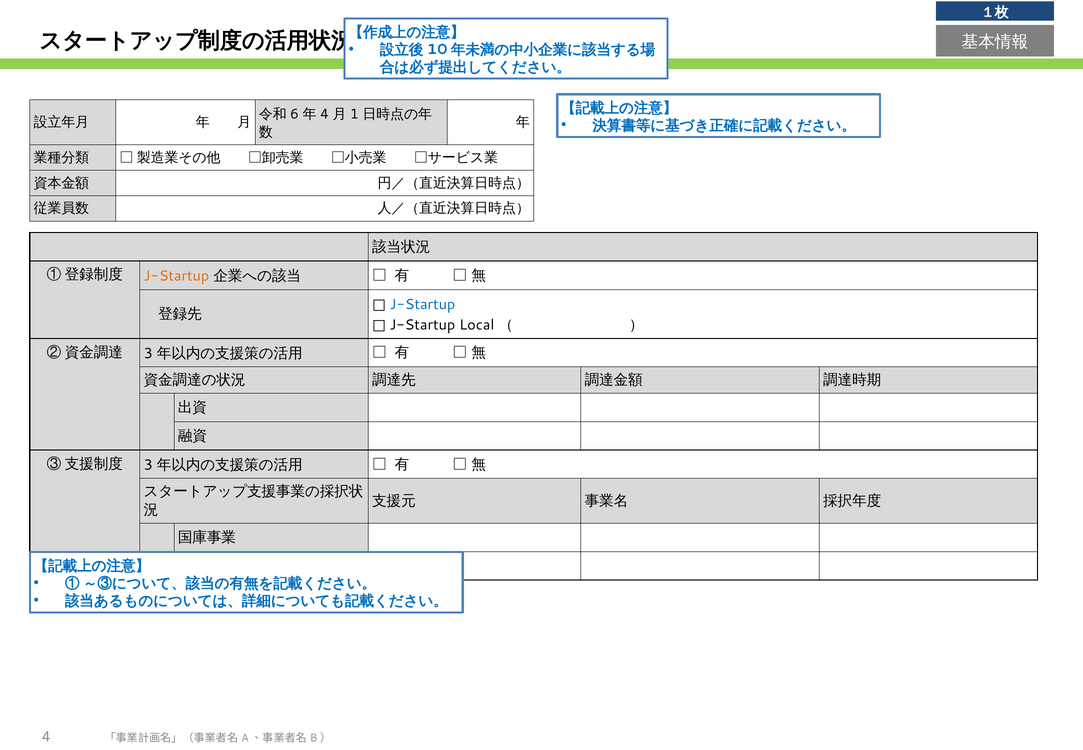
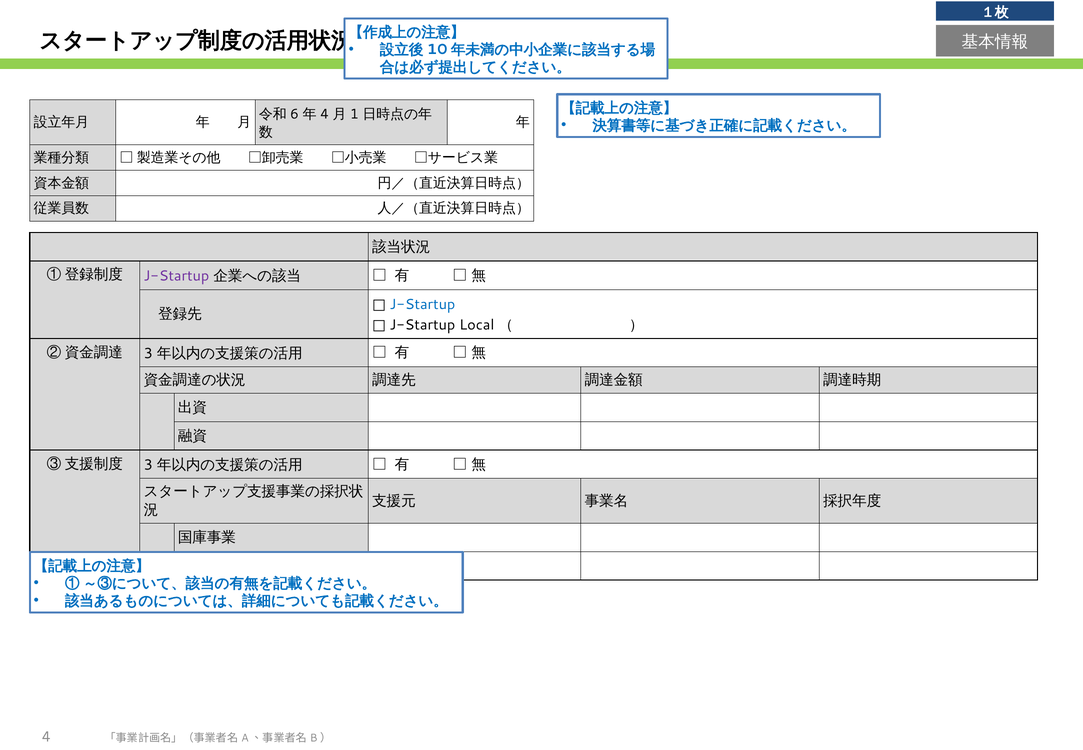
J-Startup colour: orange -> purple (176, 276)
